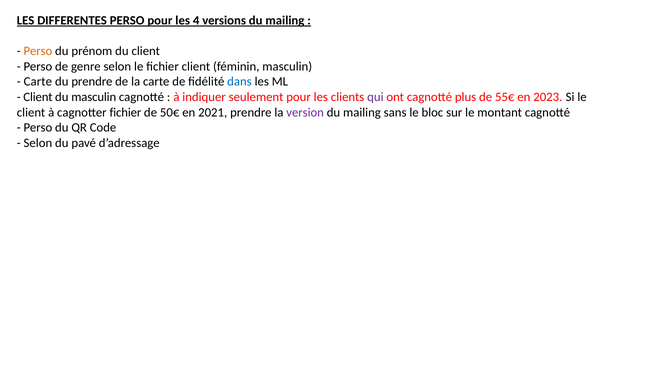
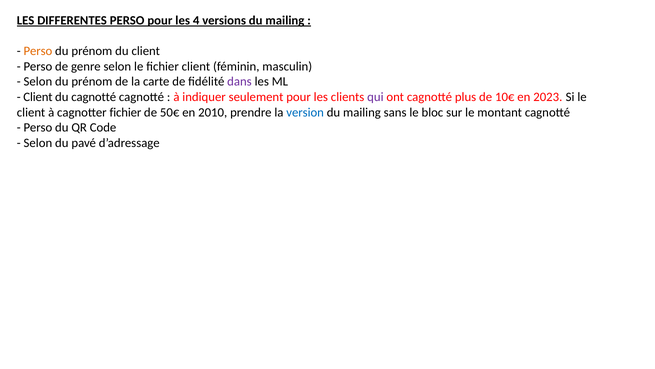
Carte: Carte -> Selon (38, 82)
prendre: prendre -> prénom (92, 82)
dans colour: blue -> purple (239, 82)
du masculin: masculin -> cagnotté (94, 97)
55€: 55€ -> 10€ (505, 97)
2021: 2021 -> 2010 (213, 112)
version colour: purple -> blue (305, 112)
